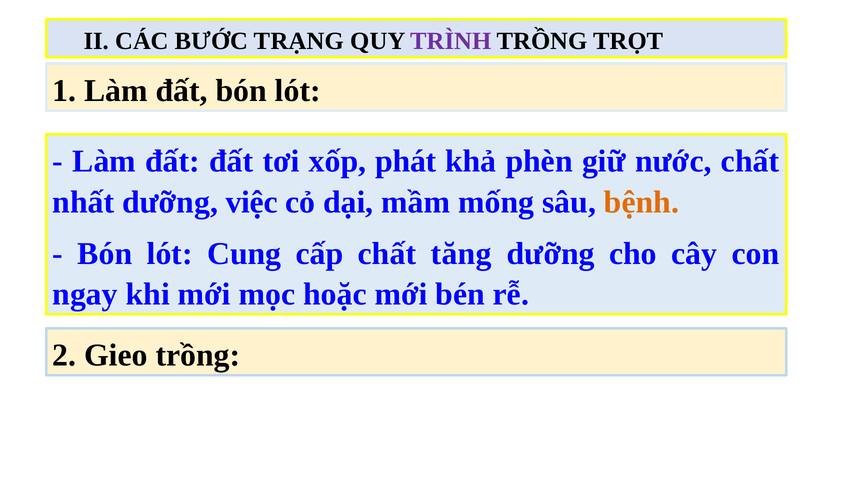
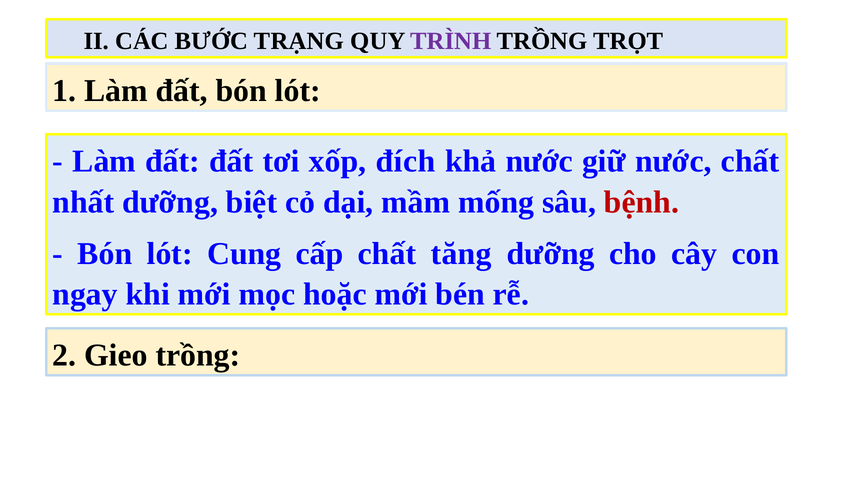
phát: phát -> đích (406, 161)
khả phèn: phèn -> nước (539, 161)
việc: việc -> biệt (252, 202)
bệnh colour: orange -> red (641, 202)
